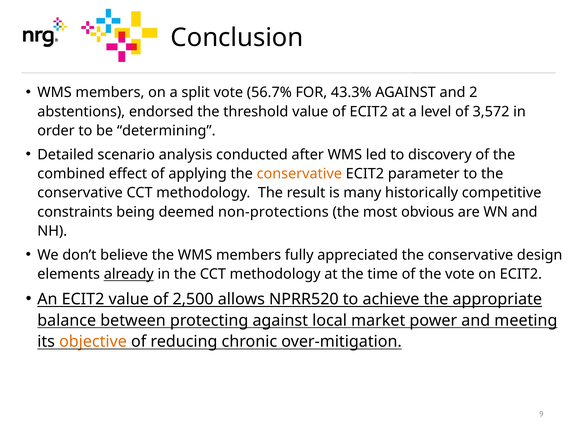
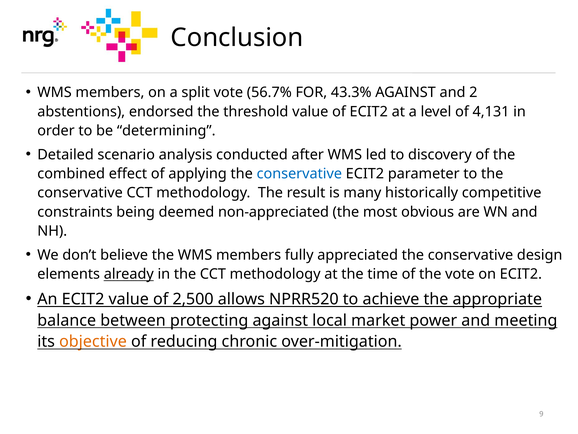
3,572: 3,572 -> 4,131 (491, 112)
conservative colour: orange -> blue (299, 174)
non-protections: non-protections -> non-appreciated (273, 212)
